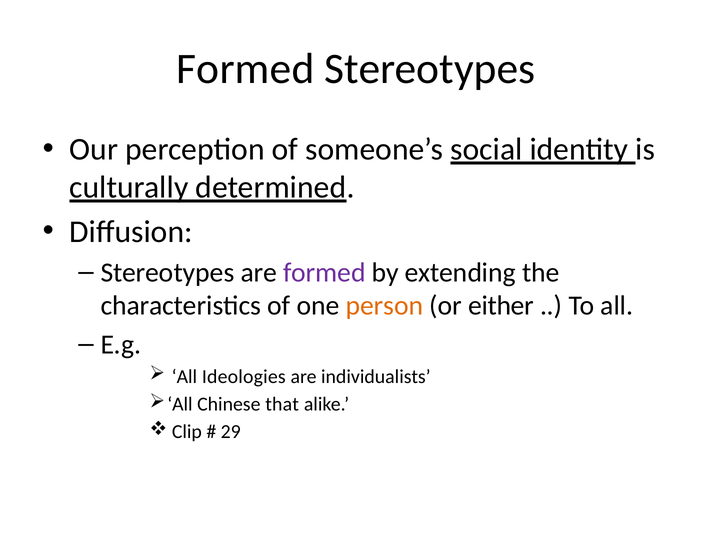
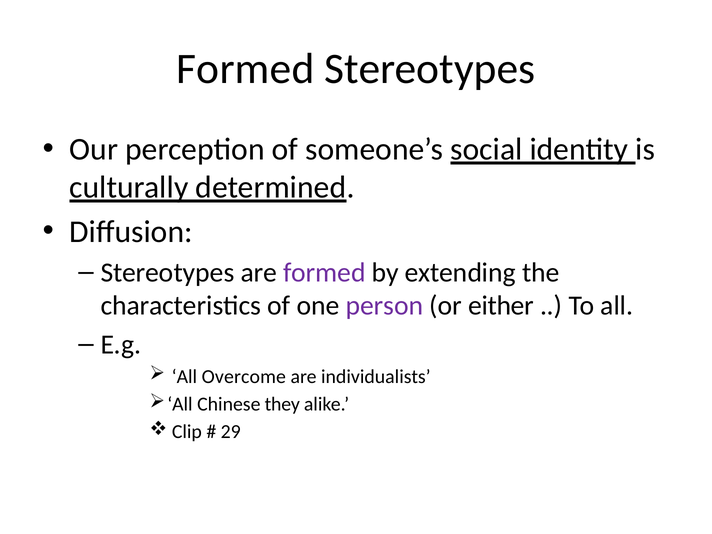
person colour: orange -> purple (384, 306)
Ideologies: Ideologies -> Overcome (244, 376)
that: that -> they (282, 404)
